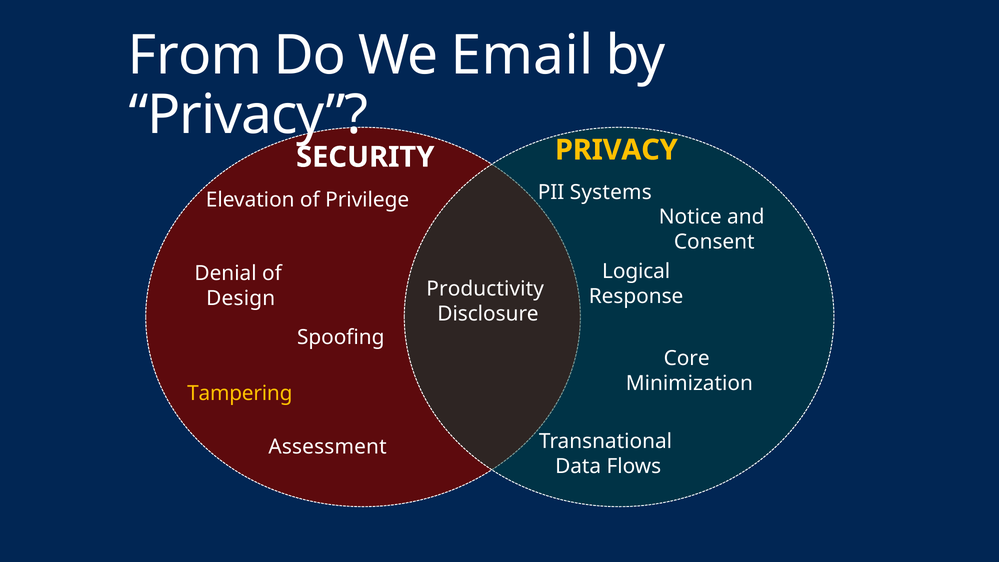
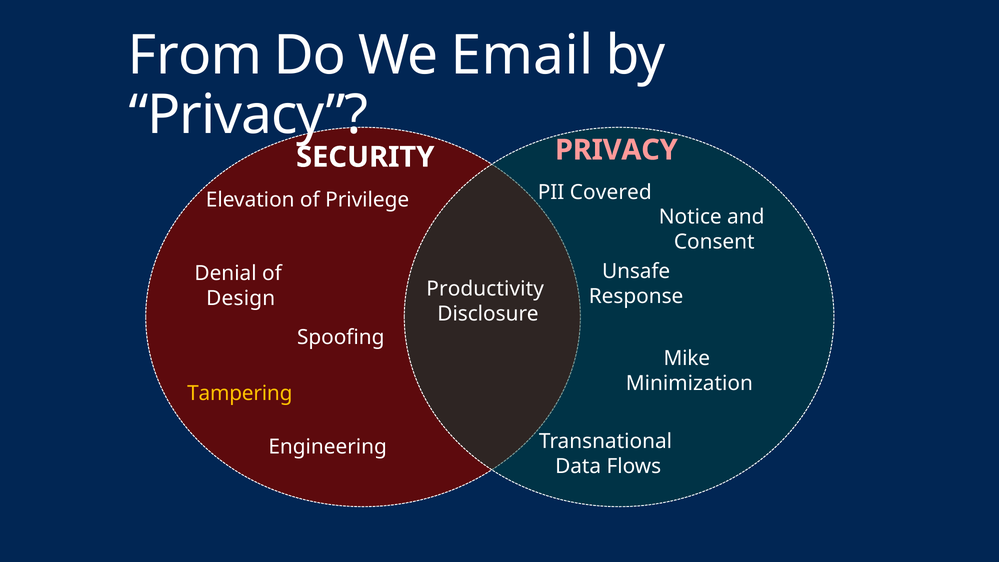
PRIVACY colour: yellow -> pink (616, 150)
Systems: Systems -> Covered (611, 192)
Logical: Logical -> Unsafe (636, 272)
Core: Core -> Mike (687, 358)
Assessment: Assessment -> Engineering (328, 447)
